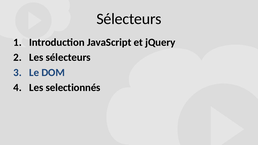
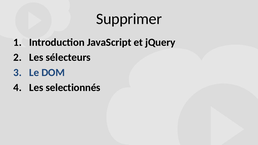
Sélecteurs: Sélecteurs -> Supprimer (129, 19)
